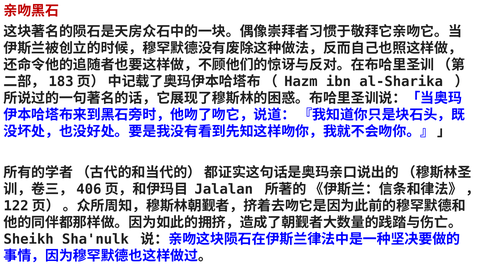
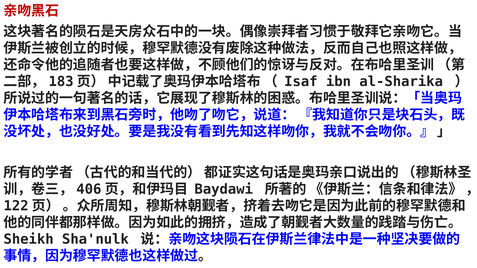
Hazm: Hazm -> Isaf (301, 82)
Jalalan: Jalalan -> Baydawi (224, 189)
